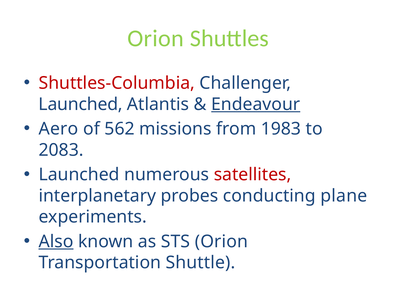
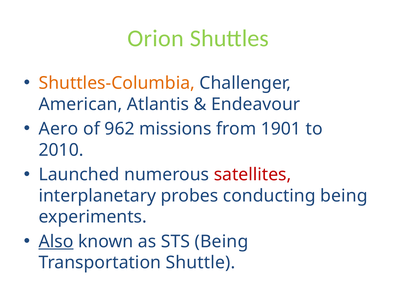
Shuttles-Columbia colour: red -> orange (117, 83)
Launched: Launched -> American (80, 104)
Endeavour underline: present -> none (256, 104)
562: 562 -> 962 (120, 129)
1983: 1983 -> 1901 (281, 129)
2083: 2083 -> 2010 (61, 150)
conducting plane: plane -> being (344, 196)
STS Orion: Orion -> Being (221, 242)
